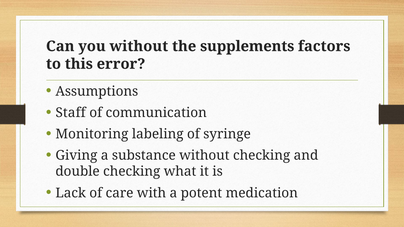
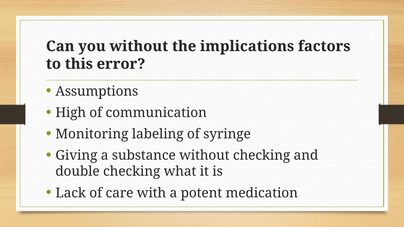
supplements: supplements -> implications (247, 46)
Staff: Staff -> High (71, 113)
